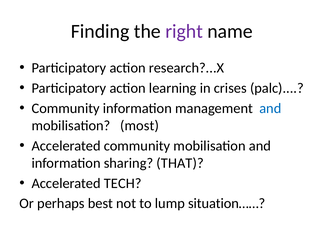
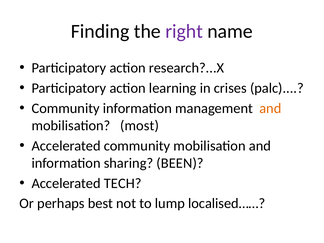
and colour: blue -> orange (270, 108)
THAT: THAT -> BEEN (180, 163)
situation……: situation…… -> localised…… (227, 203)
